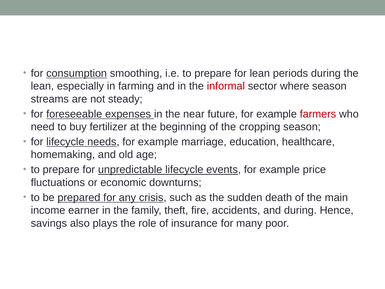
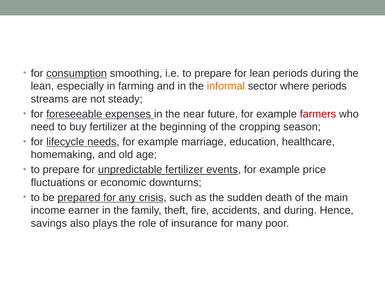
informal colour: red -> orange (226, 86)
where season: season -> periods (329, 86)
unpredictable lifecycle: lifecycle -> fertilizer (184, 170)
